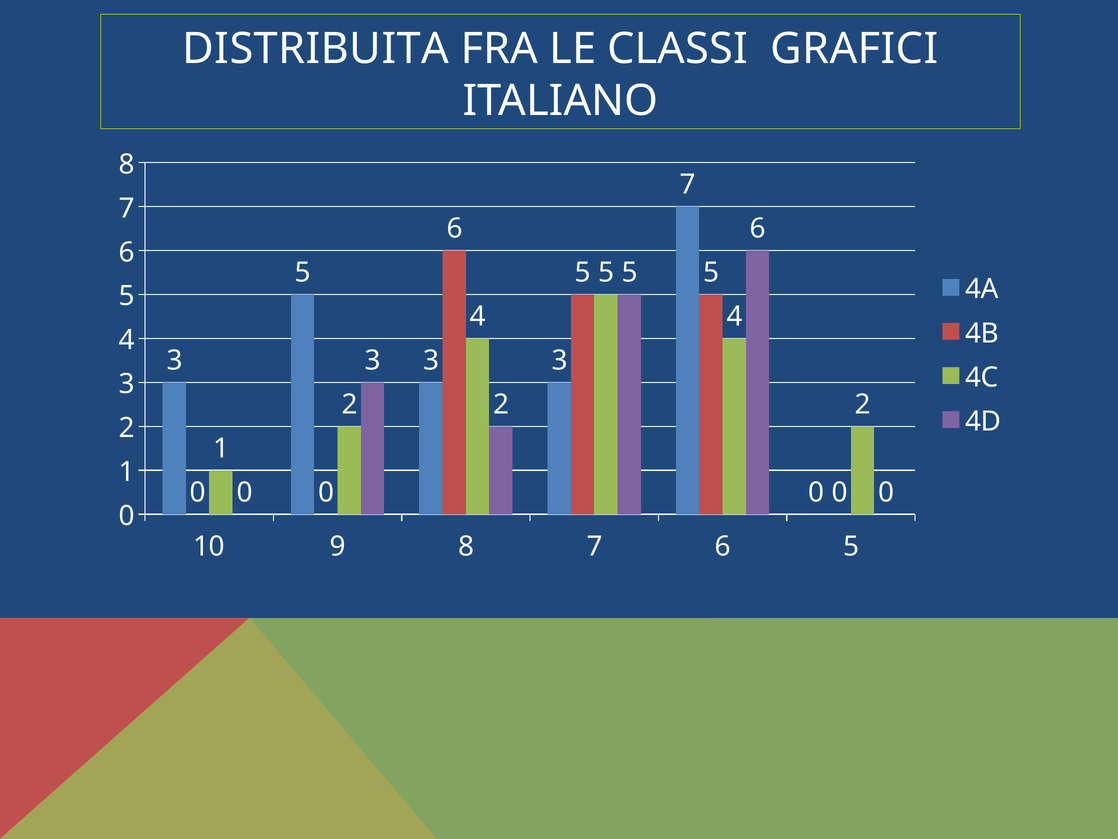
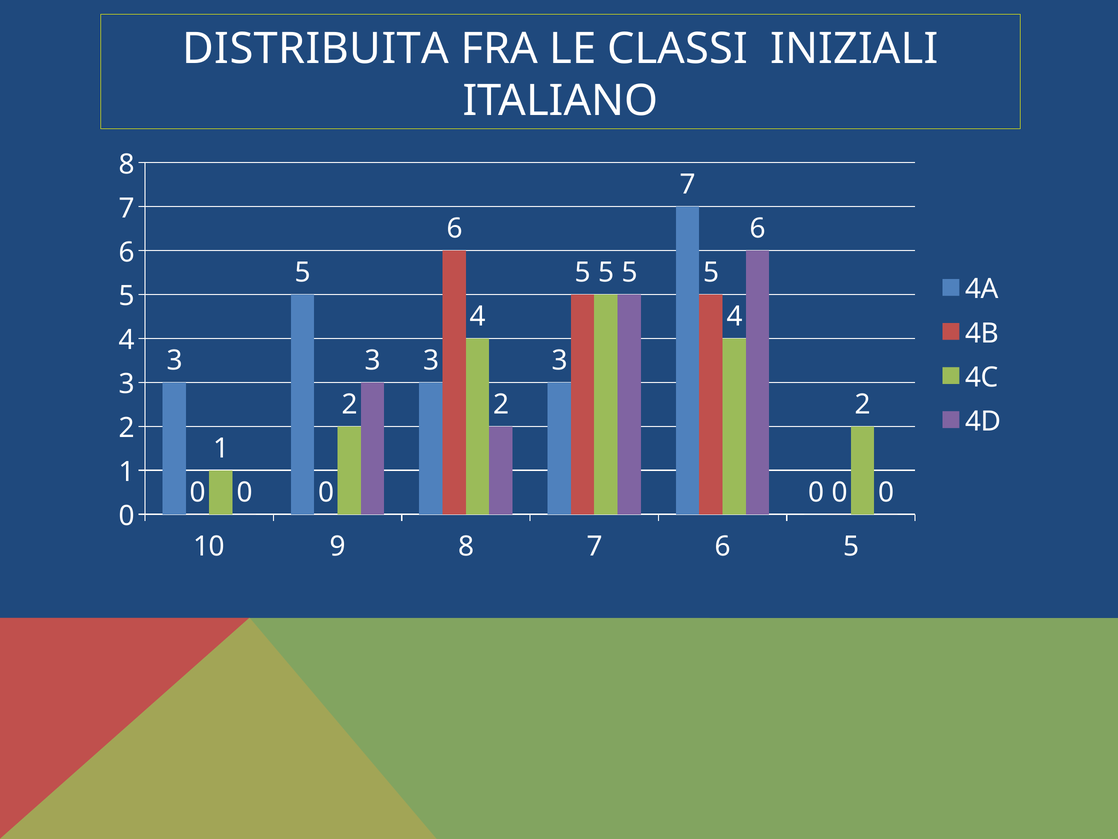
GRAFICI: GRAFICI -> INIZIALI (854, 49)
